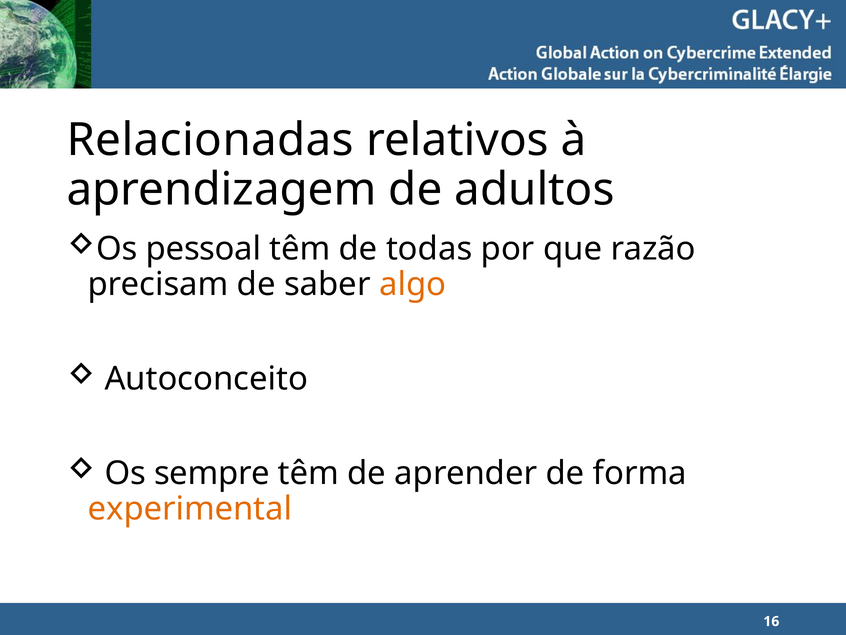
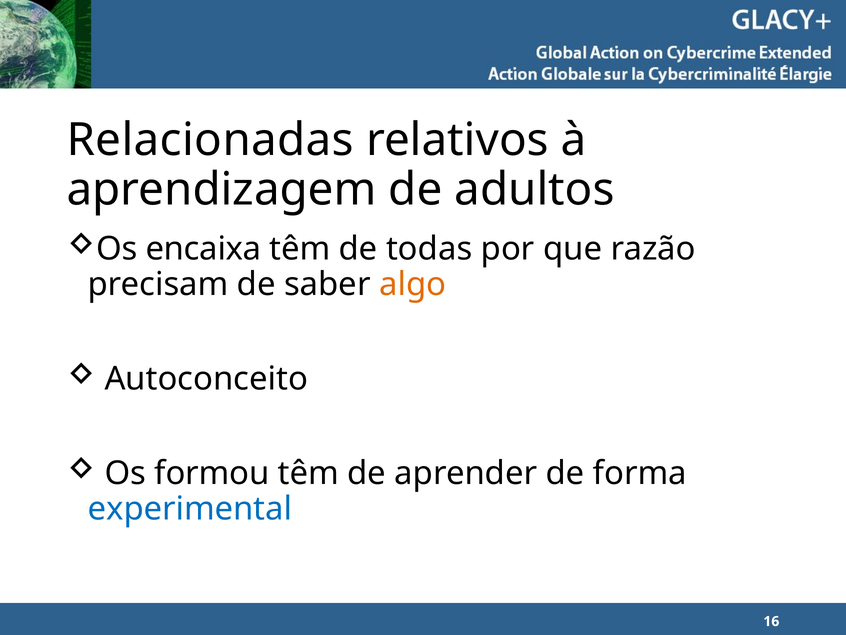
pessoal: pessoal -> encaixa (204, 249)
sempre: sempre -> formou (212, 473)
experimental colour: orange -> blue (190, 509)
